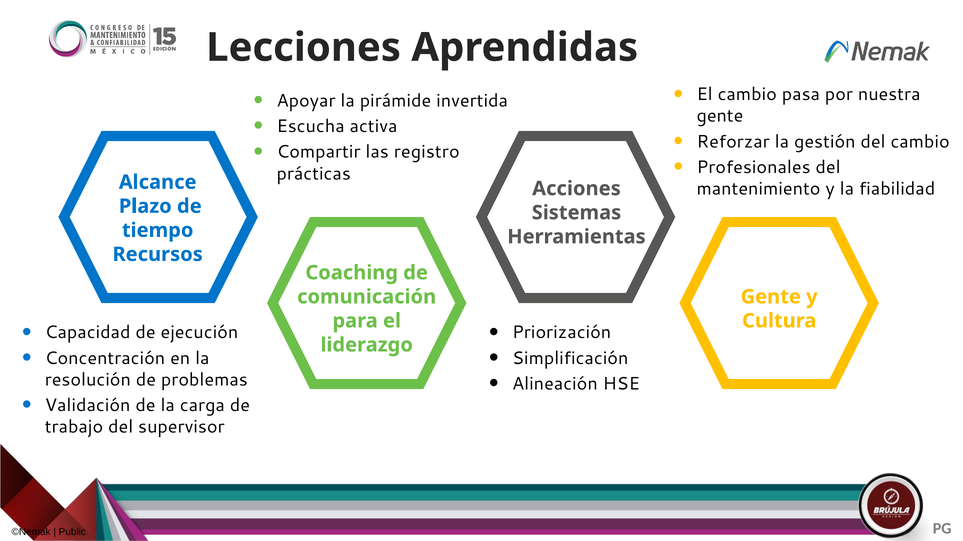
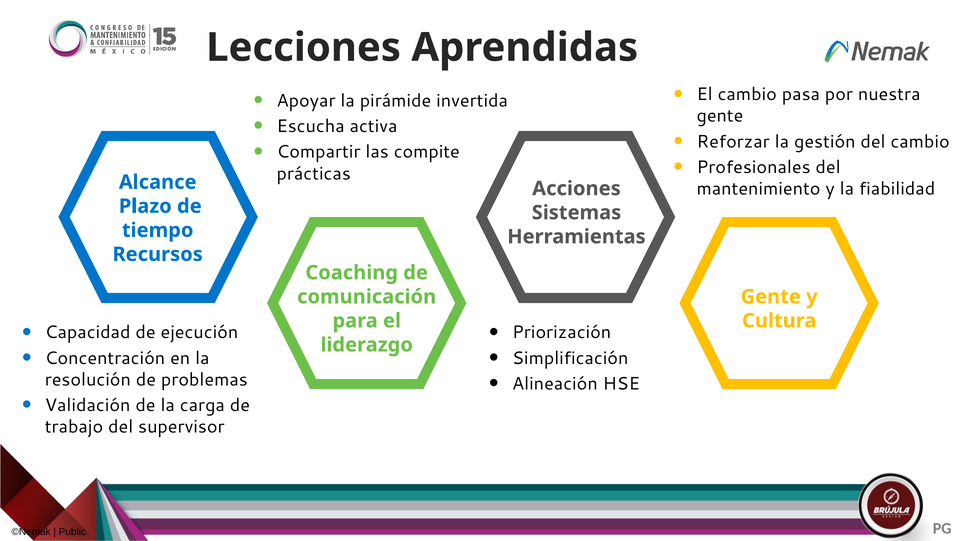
registro: registro -> compite (427, 152)
